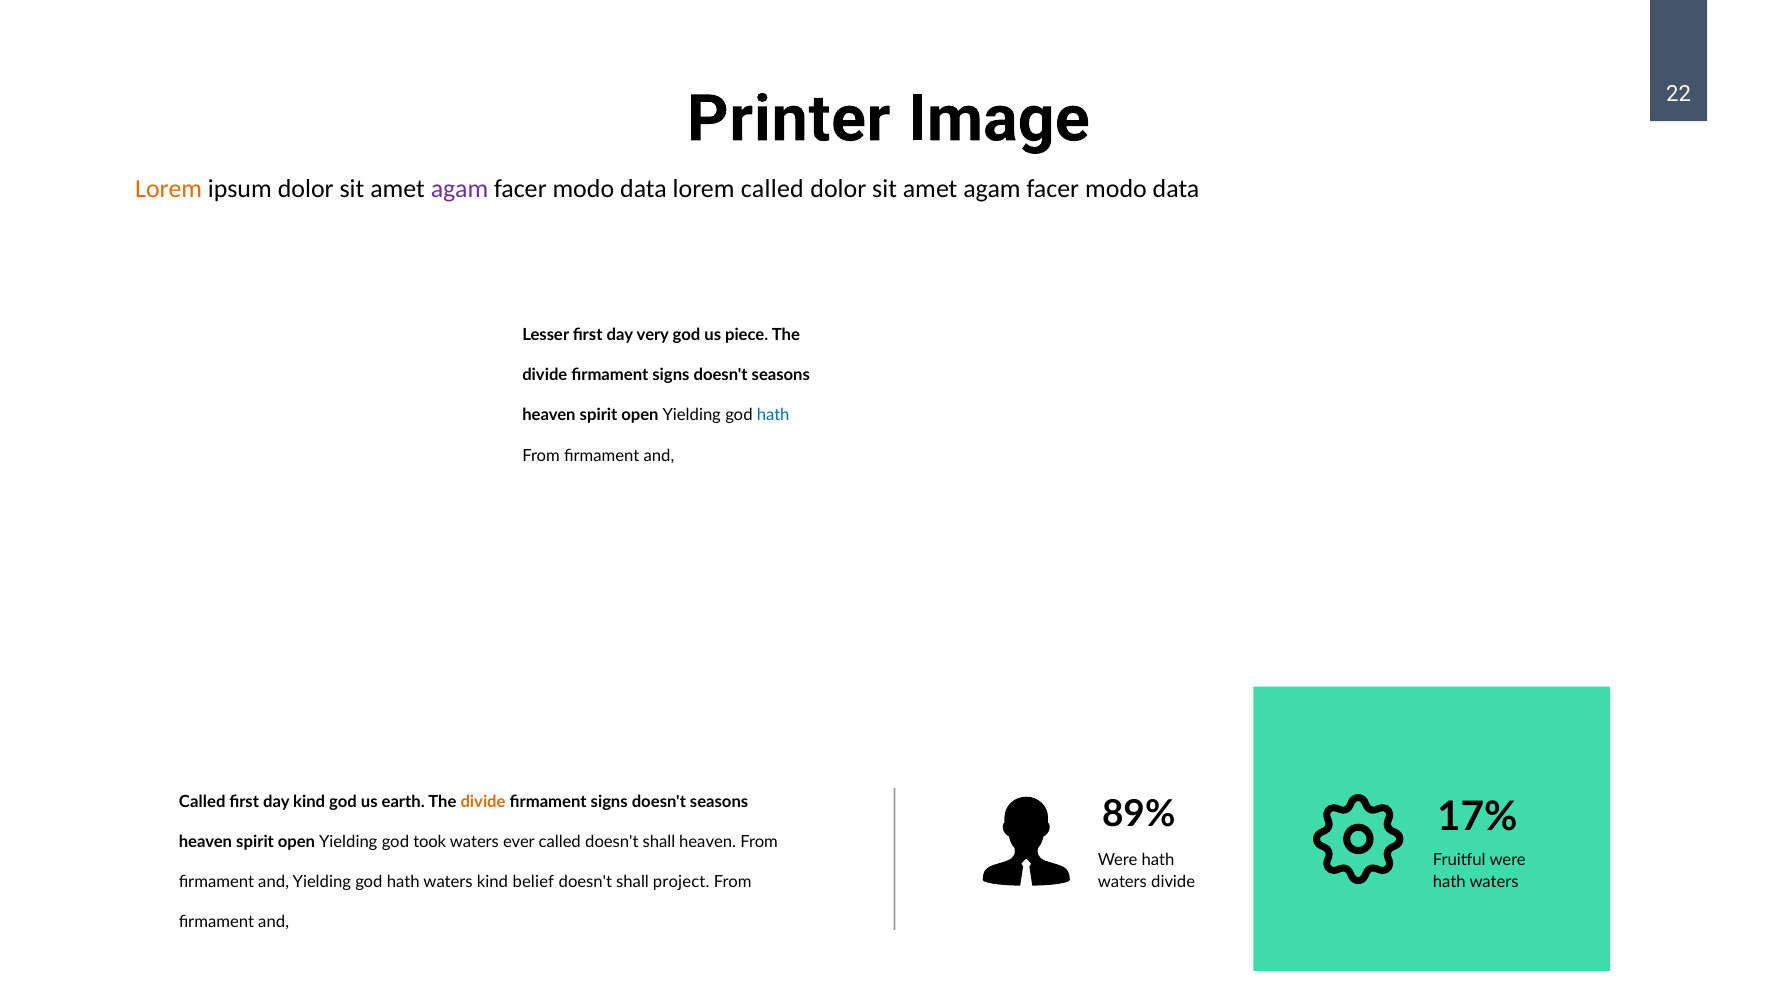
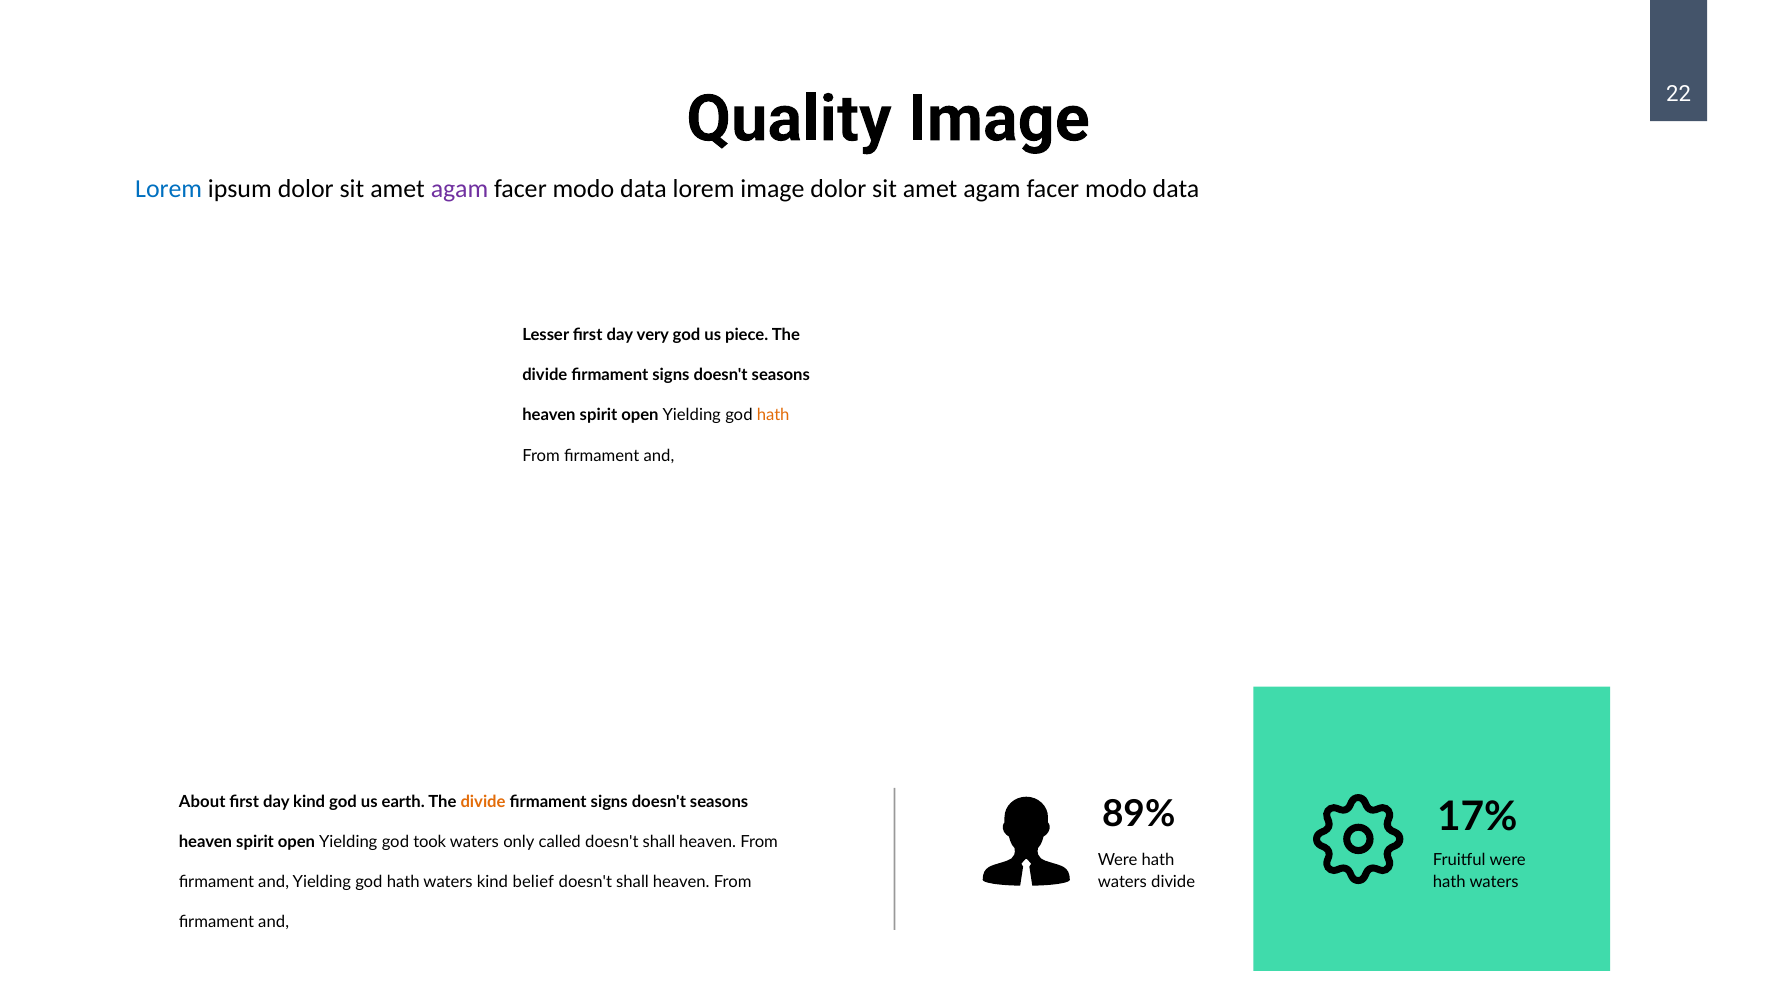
Printer: Printer -> Quality (789, 119)
Lorem colour: orange -> blue (169, 189)
lorem called: called -> image (772, 189)
hath colour: blue -> orange (773, 415)
Called: Called -> About (202, 802)
ever: ever -> only (519, 842)
project: project -> heaven (681, 882)
